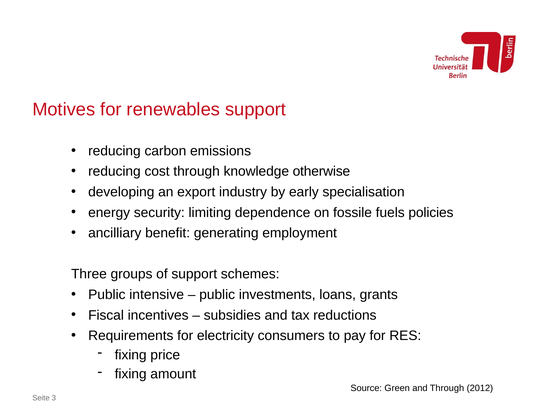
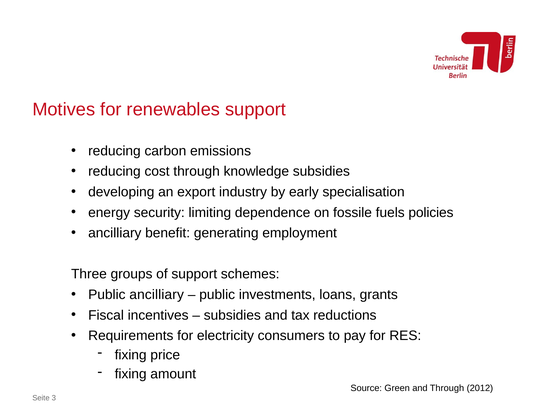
knowledge otherwise: otherwise -> subsidies (321, 171)
Public intensive: intensive -> ancilliary (157, 295)
